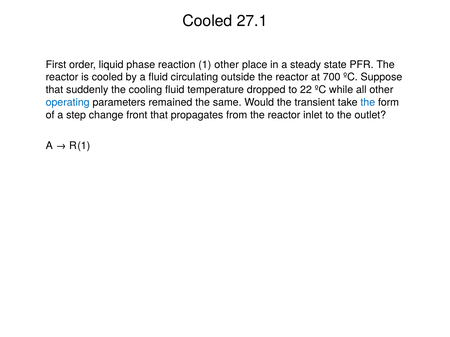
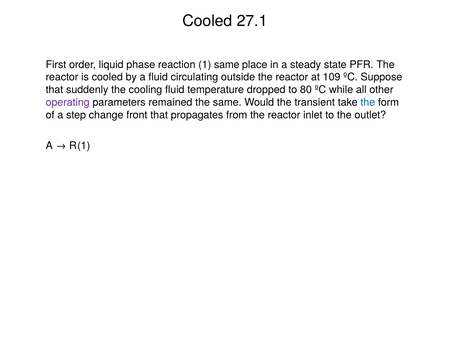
1 other: other -> same (227, 65)
700: 700 -> 109 (332, 77)
22: 22 -> 80 (306, 90)
operating colour: blue -> purple (68, 103)
